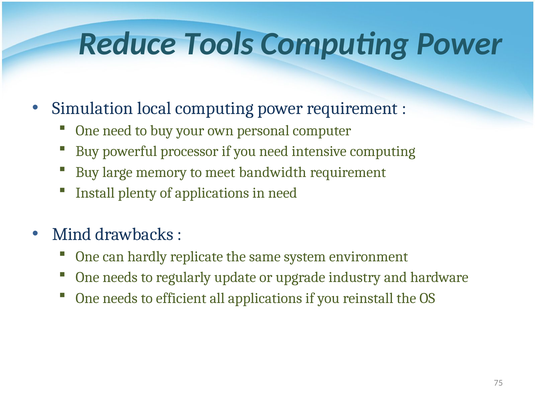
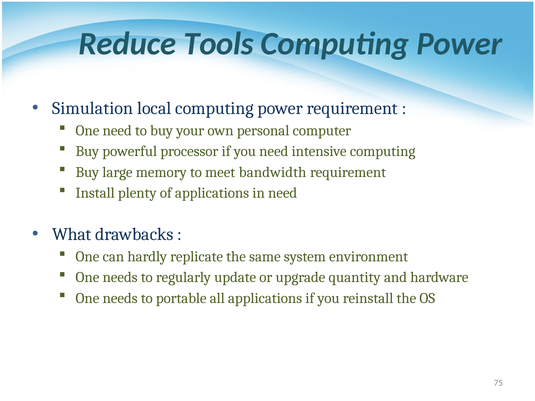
Mind: Mind -> What (72, 234)
industry: industry -> quantity (355, 277)
efficient: efficient -> portable (181, 298)
